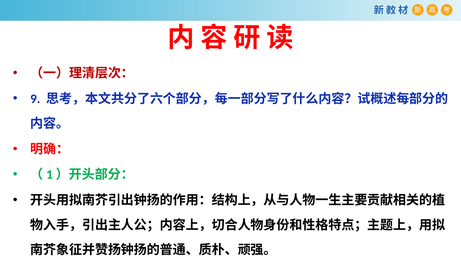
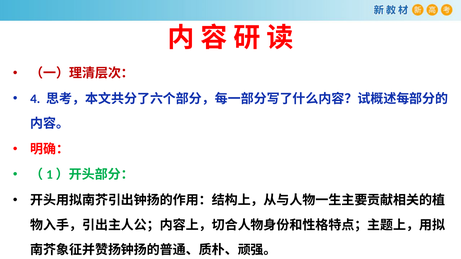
9: 9 -> 4 (35, 99)
